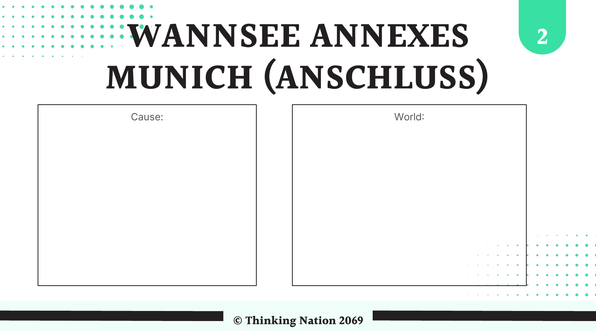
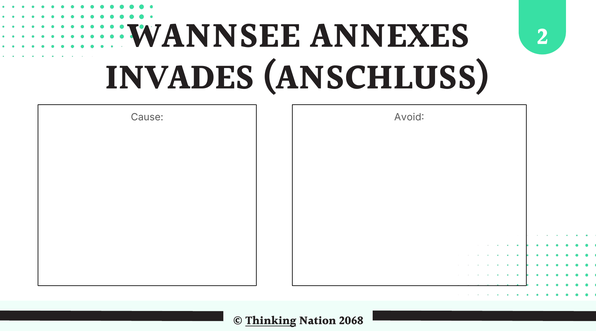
MUNICH: MUNICH -> INVADES (180, 79)
World: World -> Avoid (409, 117)
Thinking underline: none -> present (271, 321)
2069: 2069 -> 2068 (351, 321)
